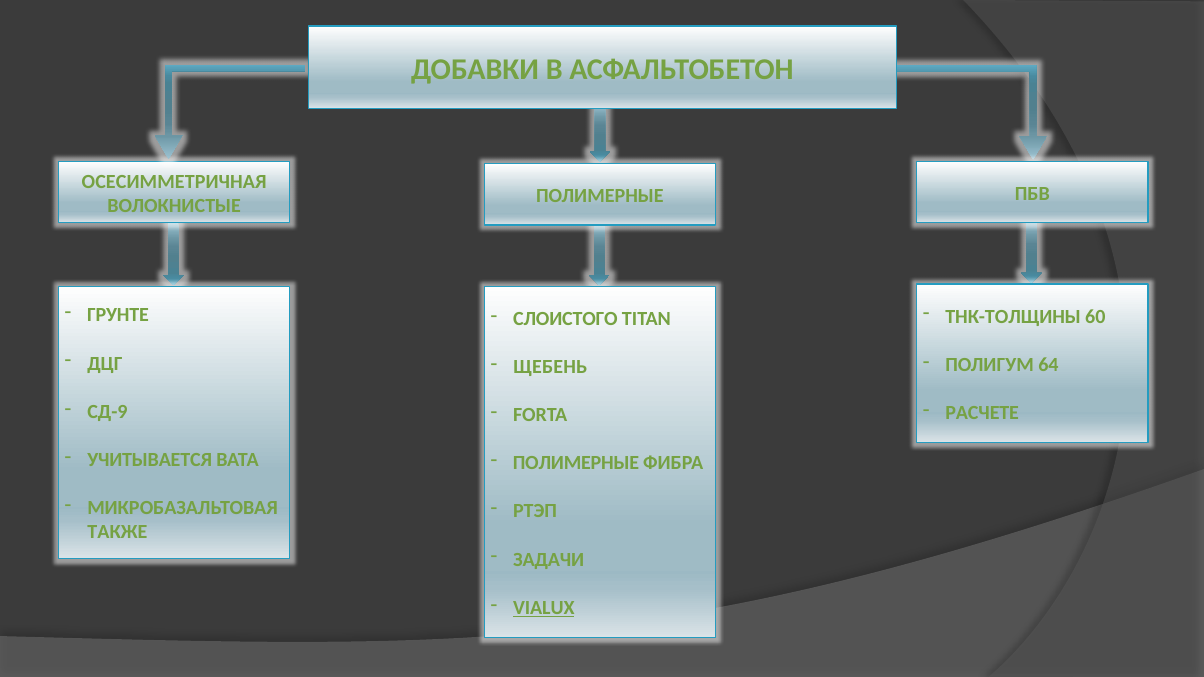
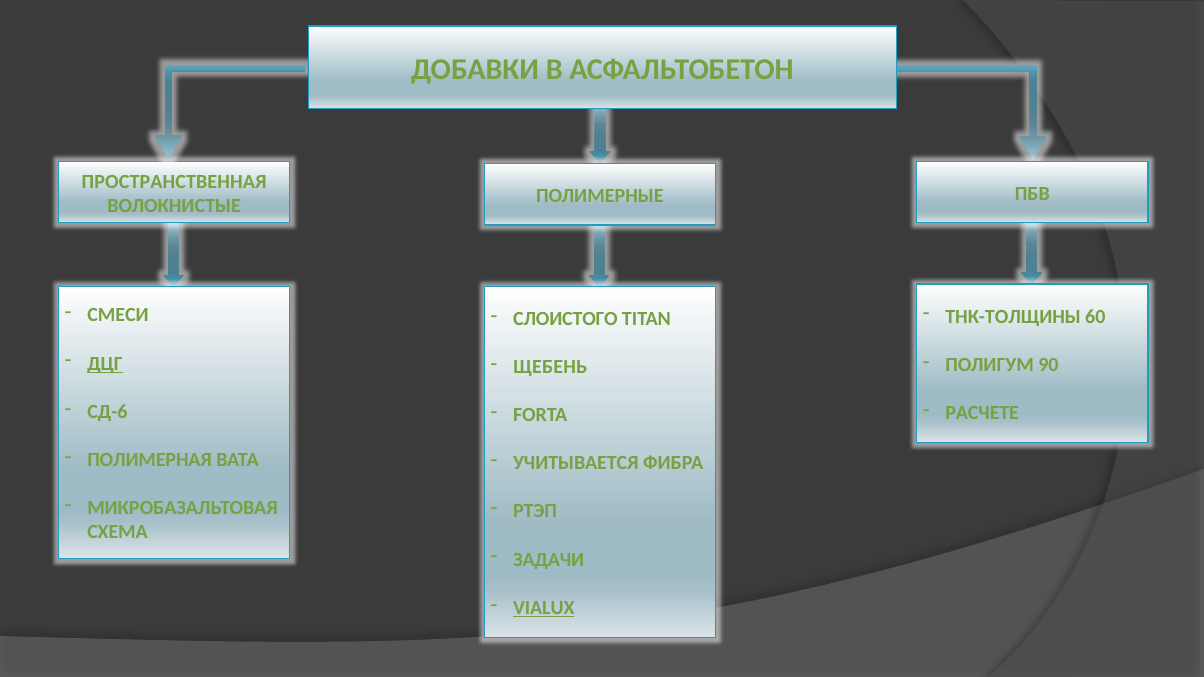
ОСЕСИММЕТРИЧНАЯ: ОСЕСИММЕТРИЧНАЯ -> ПРОСТРАНСТВЕННАЯ (174, 182)
ГРУНТЕ: ГРУНТЕ -> СМЕСИ (118, 315)
ДЦГ underline: none -> present (105, 364)
64: 64 -> 90 (1048, 365)
СД-9: СД-9 -> СД-6 (107, 412)
УЧИТЫВАЕТСЯ: УЧИТЫВАЕТСЯ -> ПОЛИМЕРНАЯ (150, 460)
ПОЛИМЕРНЫЕ: ПОЛИМЕРНЫЕ -> УЧИТЫВАЕТСЯ (576, 463)
ТАКЖЕ: ТАКЖЕ -> СХЕМА (117, 532)
